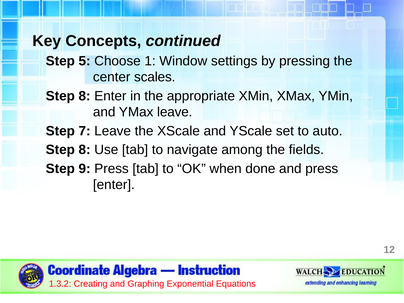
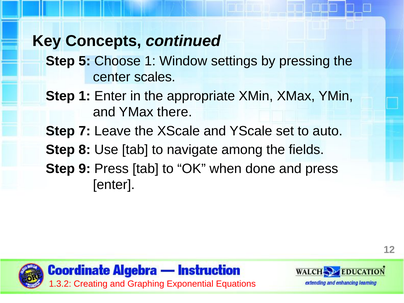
8: 8 -> 1 (85, 96)
YMax leave: leave -> there (175, 112)
